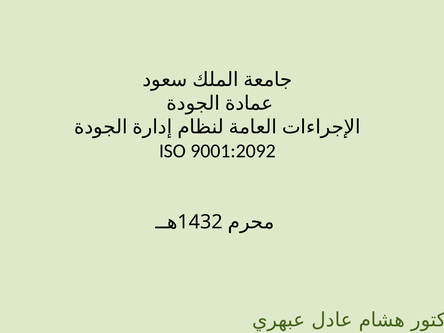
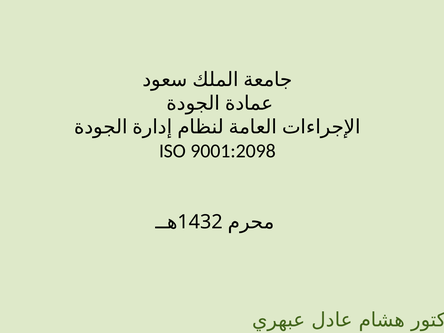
9001:2092: 9001:2092 -> 9001:2098 (233, 151)
